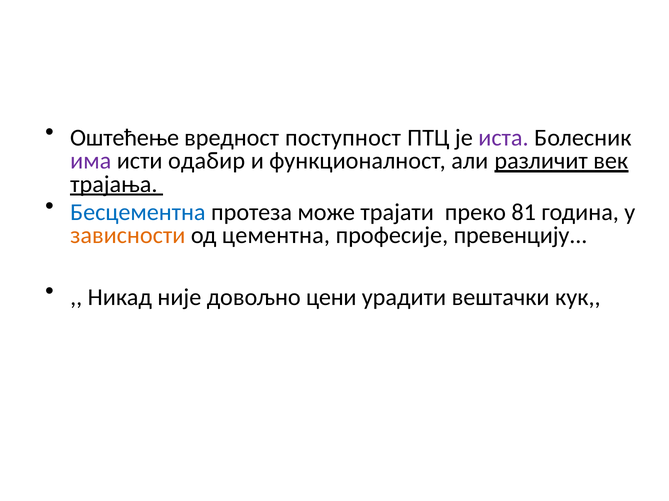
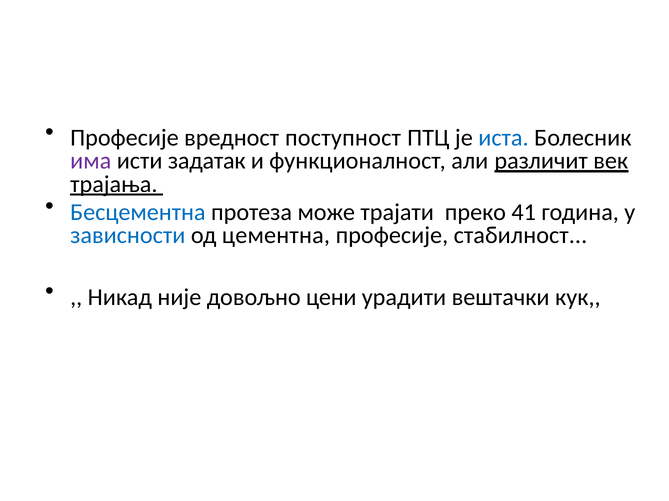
Оштећење: Оштећење -> Професије (124, 138)
иста colour: purple -> blue (504, 138)
oдабир: oдабир -> задатак (207, 161)
81: 81 -> 41 (524, 212)
зависности colour: orange -> blue (128, 235)
превенцију: превенцију -> стабилност (520, 235)
